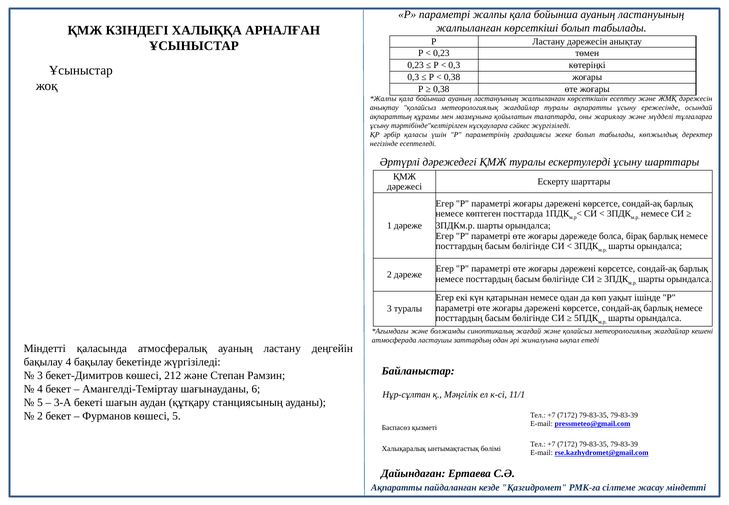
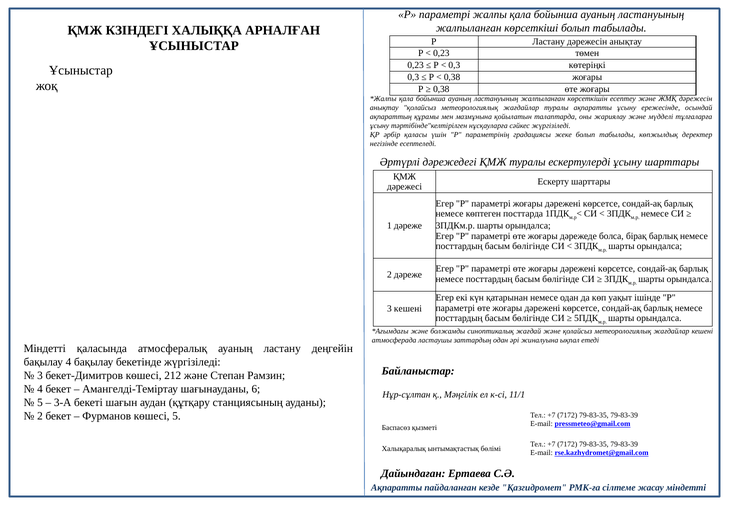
3 туралы: туралы -> кешені (408, 308)
